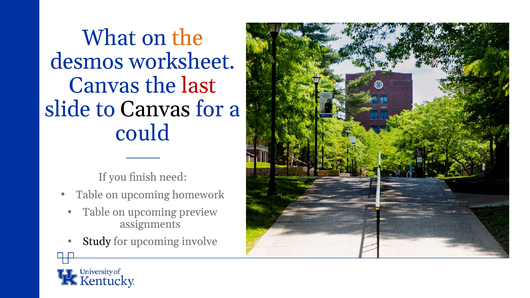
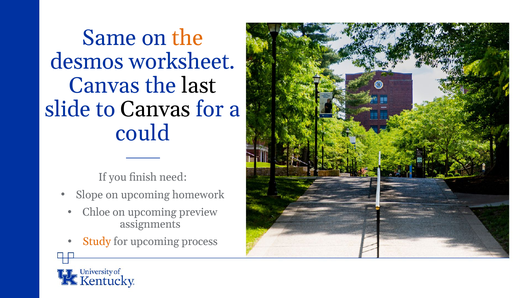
What: What -> Same (109, 38)
last colour: red -> black (199, 86)
Table: Table -> Slope (89, 195)
Table: Table -> Chloe (96, 212)
Study colour: black -> orange (97, 242)
involve: involve -> process (200, 242)
